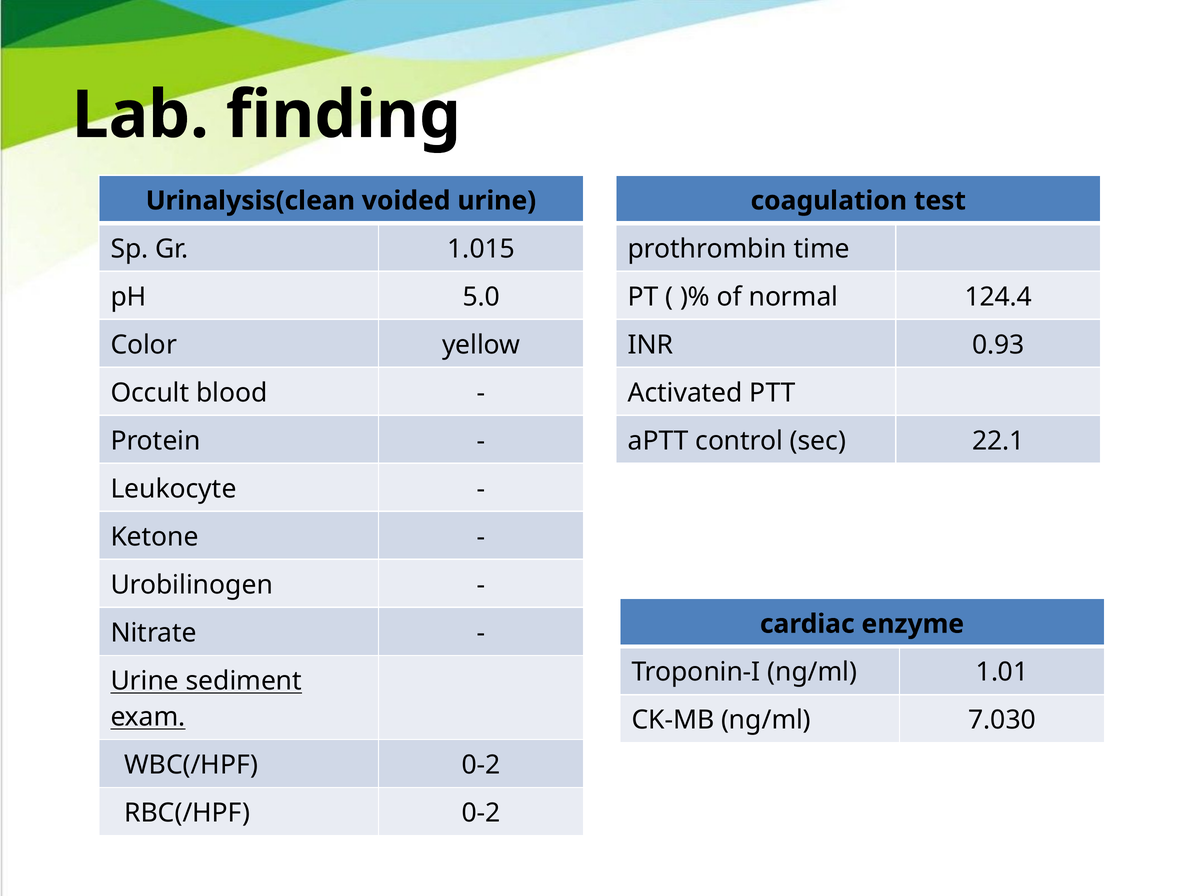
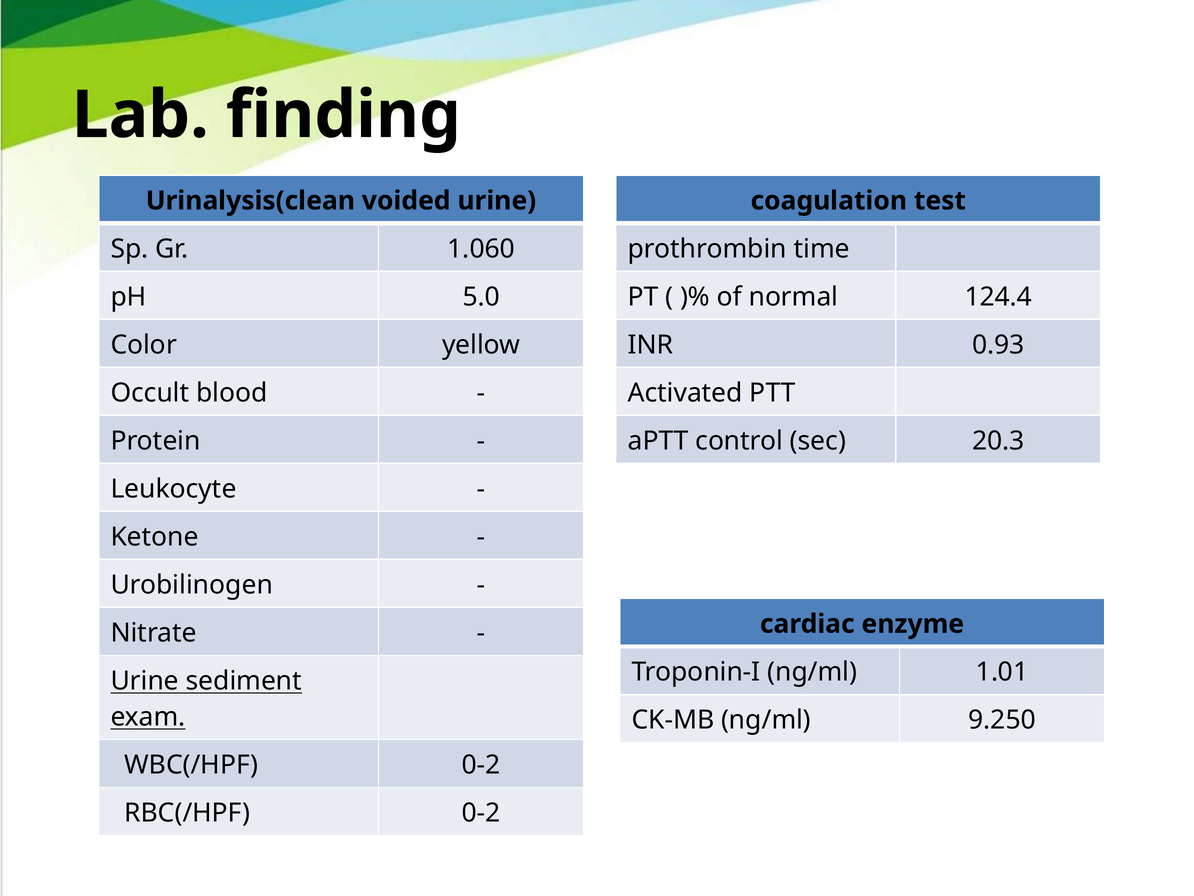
1.015: 1.015 -> 1.060 (481, 249)
22.1: 22.1 -> 20.3 (998, 441)
7.030: 7.030 -> 9.250 (1002, 720)
